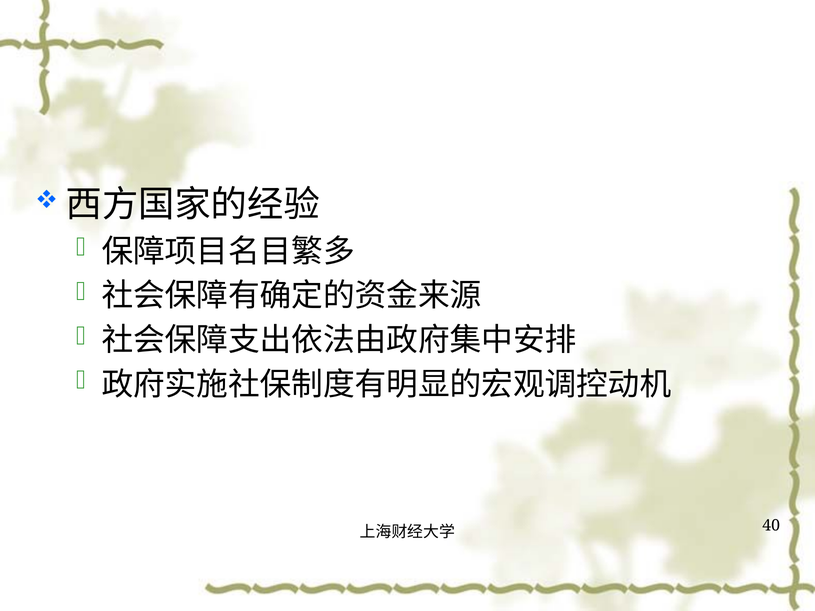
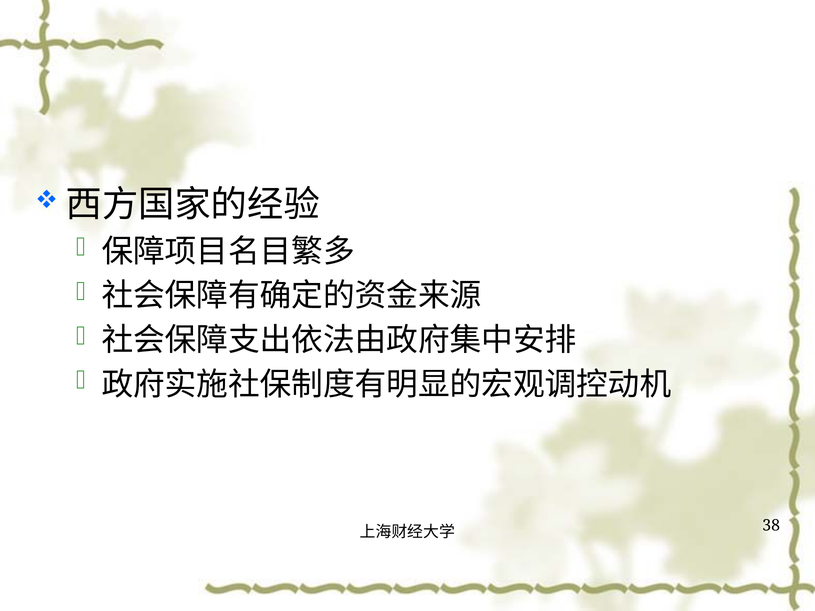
40: 40 -> 38 (771, 526)
